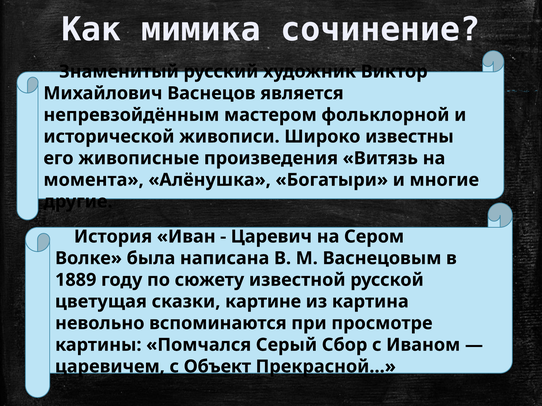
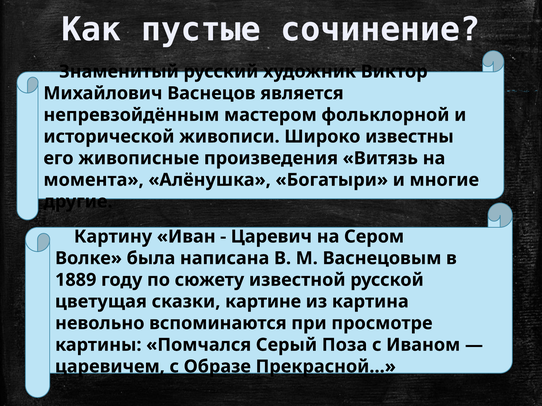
мимика: мимика -> пустые (201, 30)
История: История -> Картину (113, 237)
Сбор: Сбор -> Поза (345, 345)
Объект: Объект -> Образе (217, 367)
